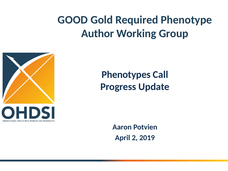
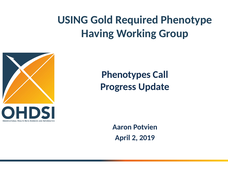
GOOD: GOOD -> USING (73, 20)
Author: Author -> Having (98, 34)
